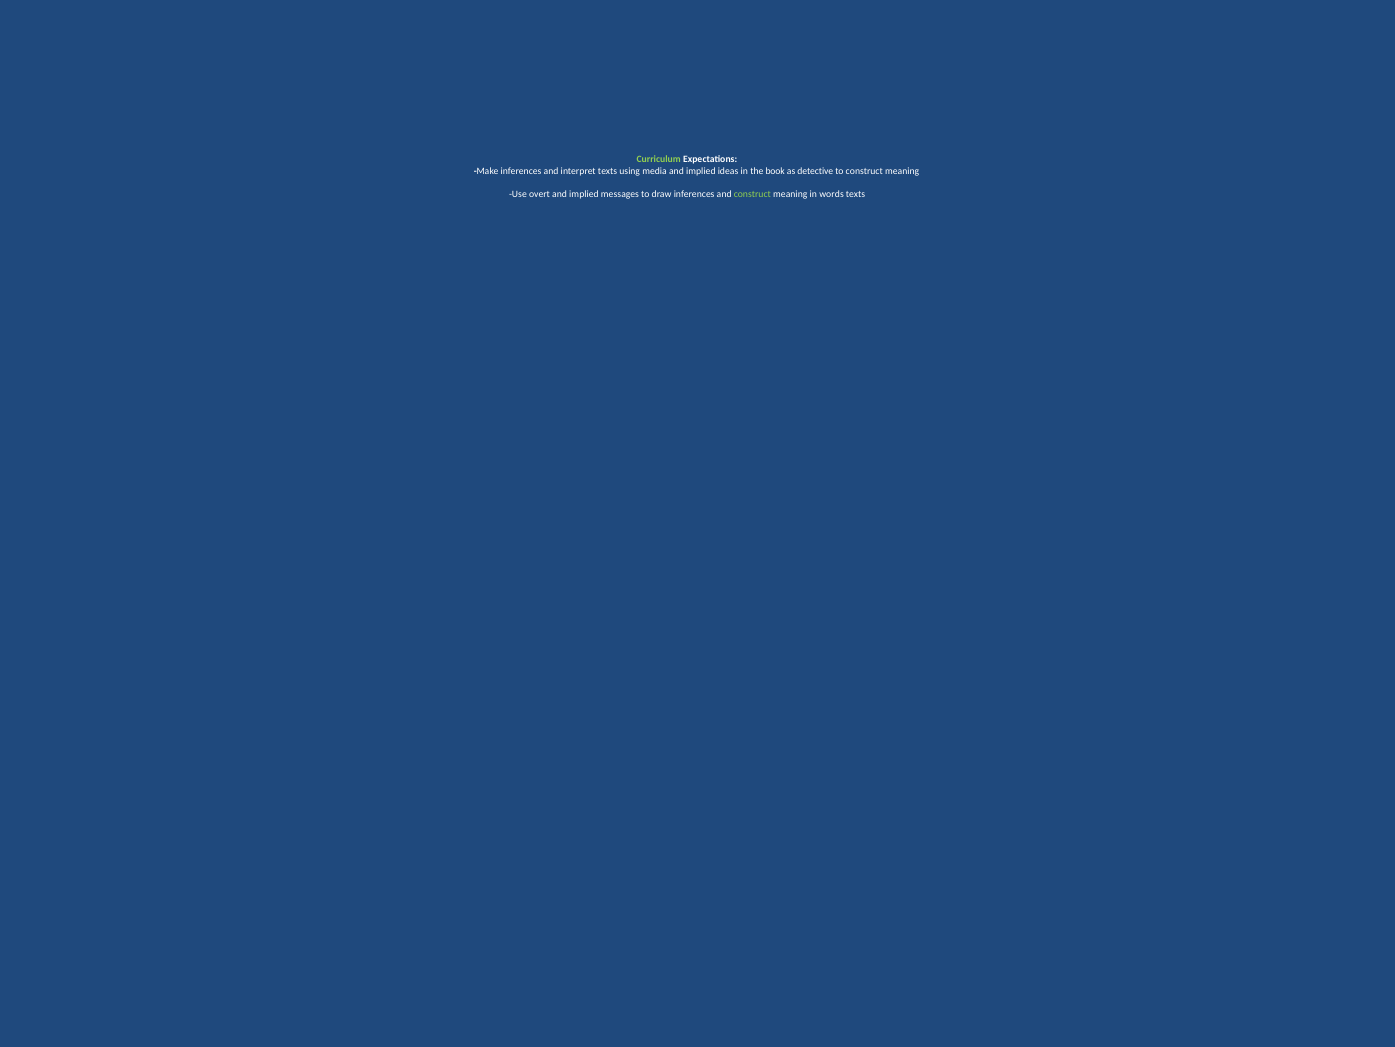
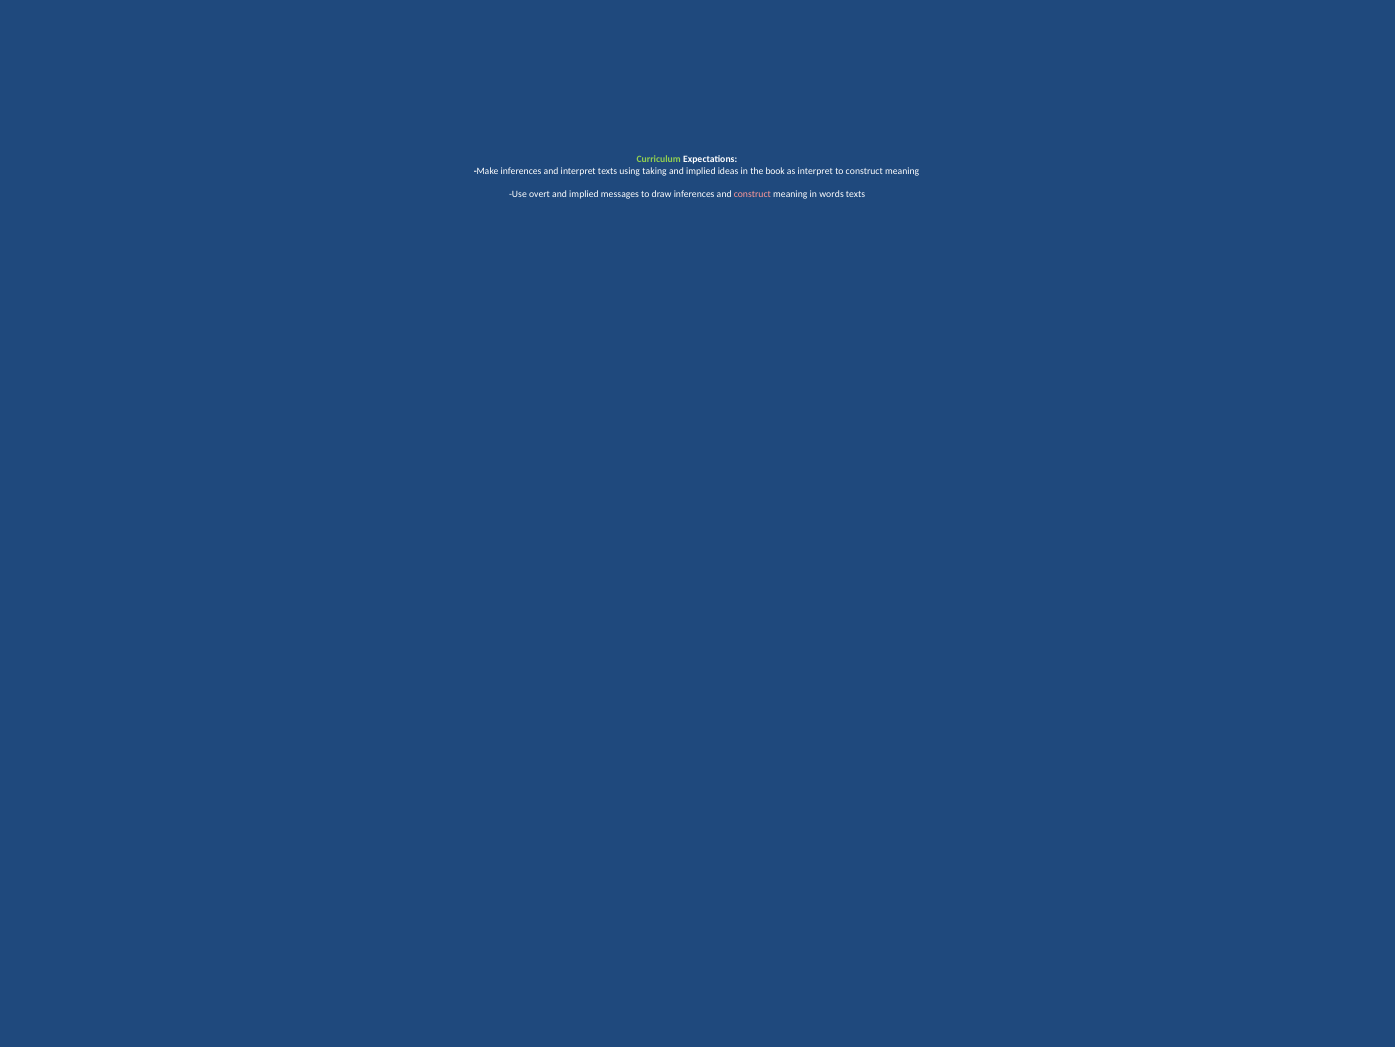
media: media -> taking (655, 171)
as detective: detective -> interpret (815, 171)
construct colour: light green -> pink (752, 194)
